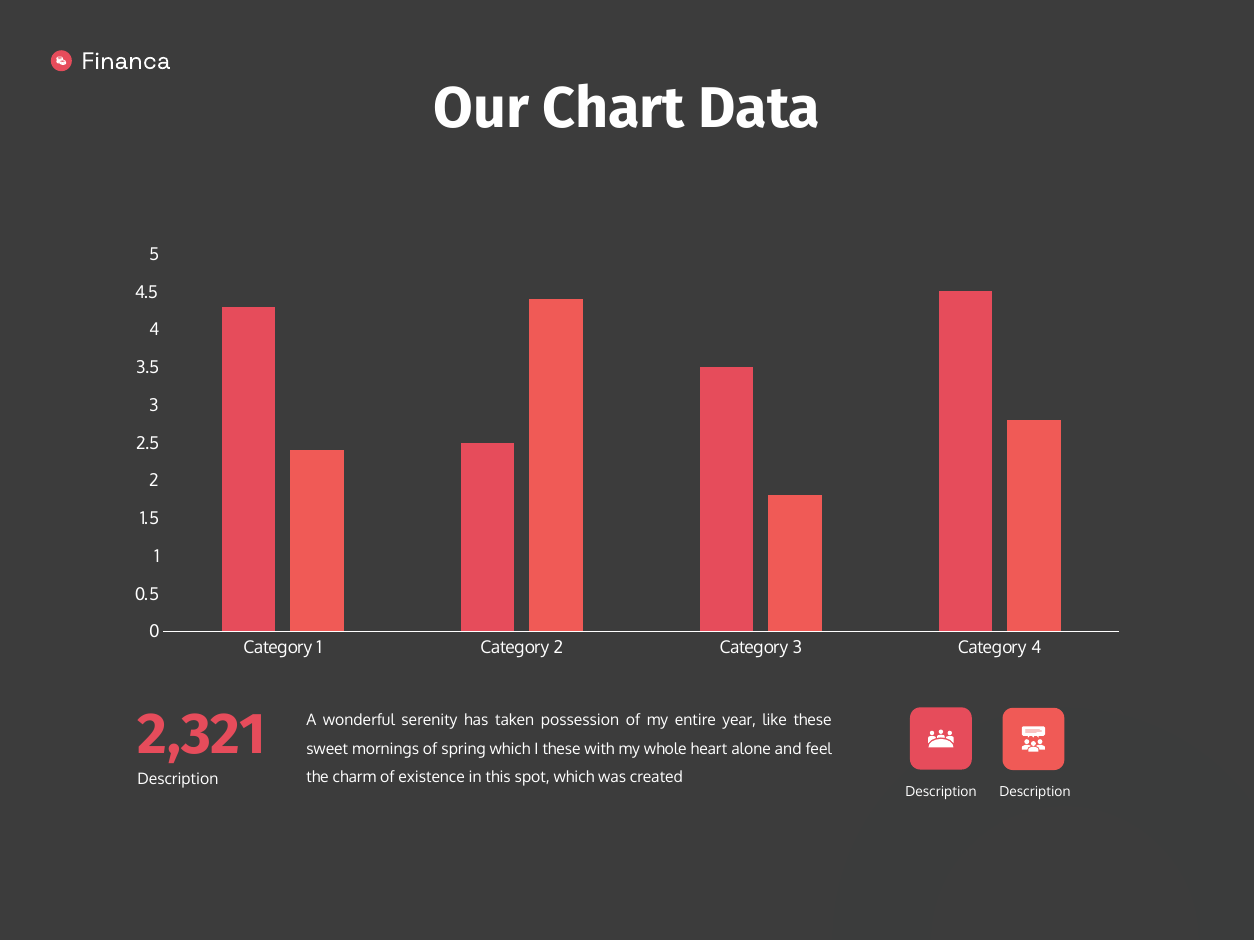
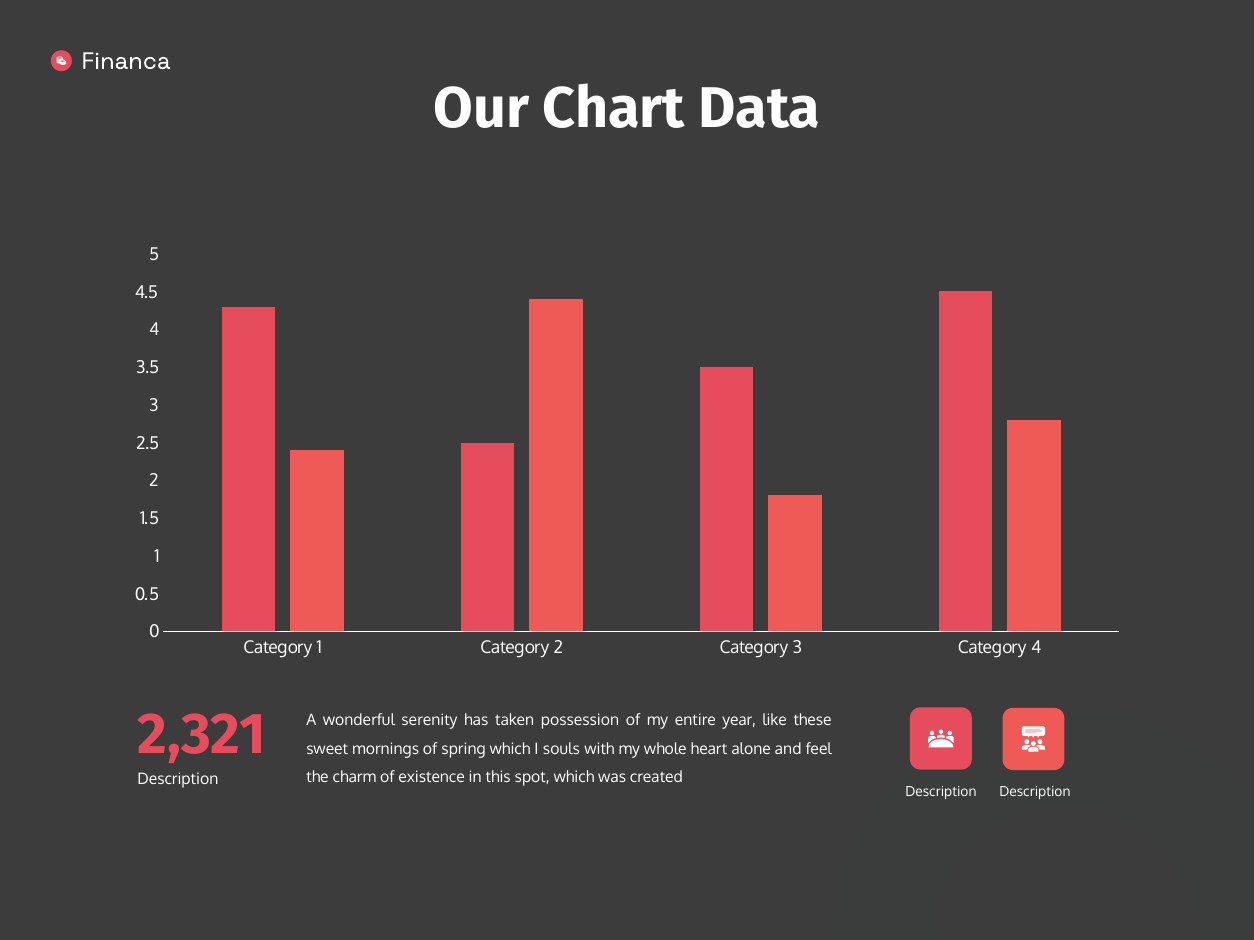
I these: these -> souls (561, 749)
